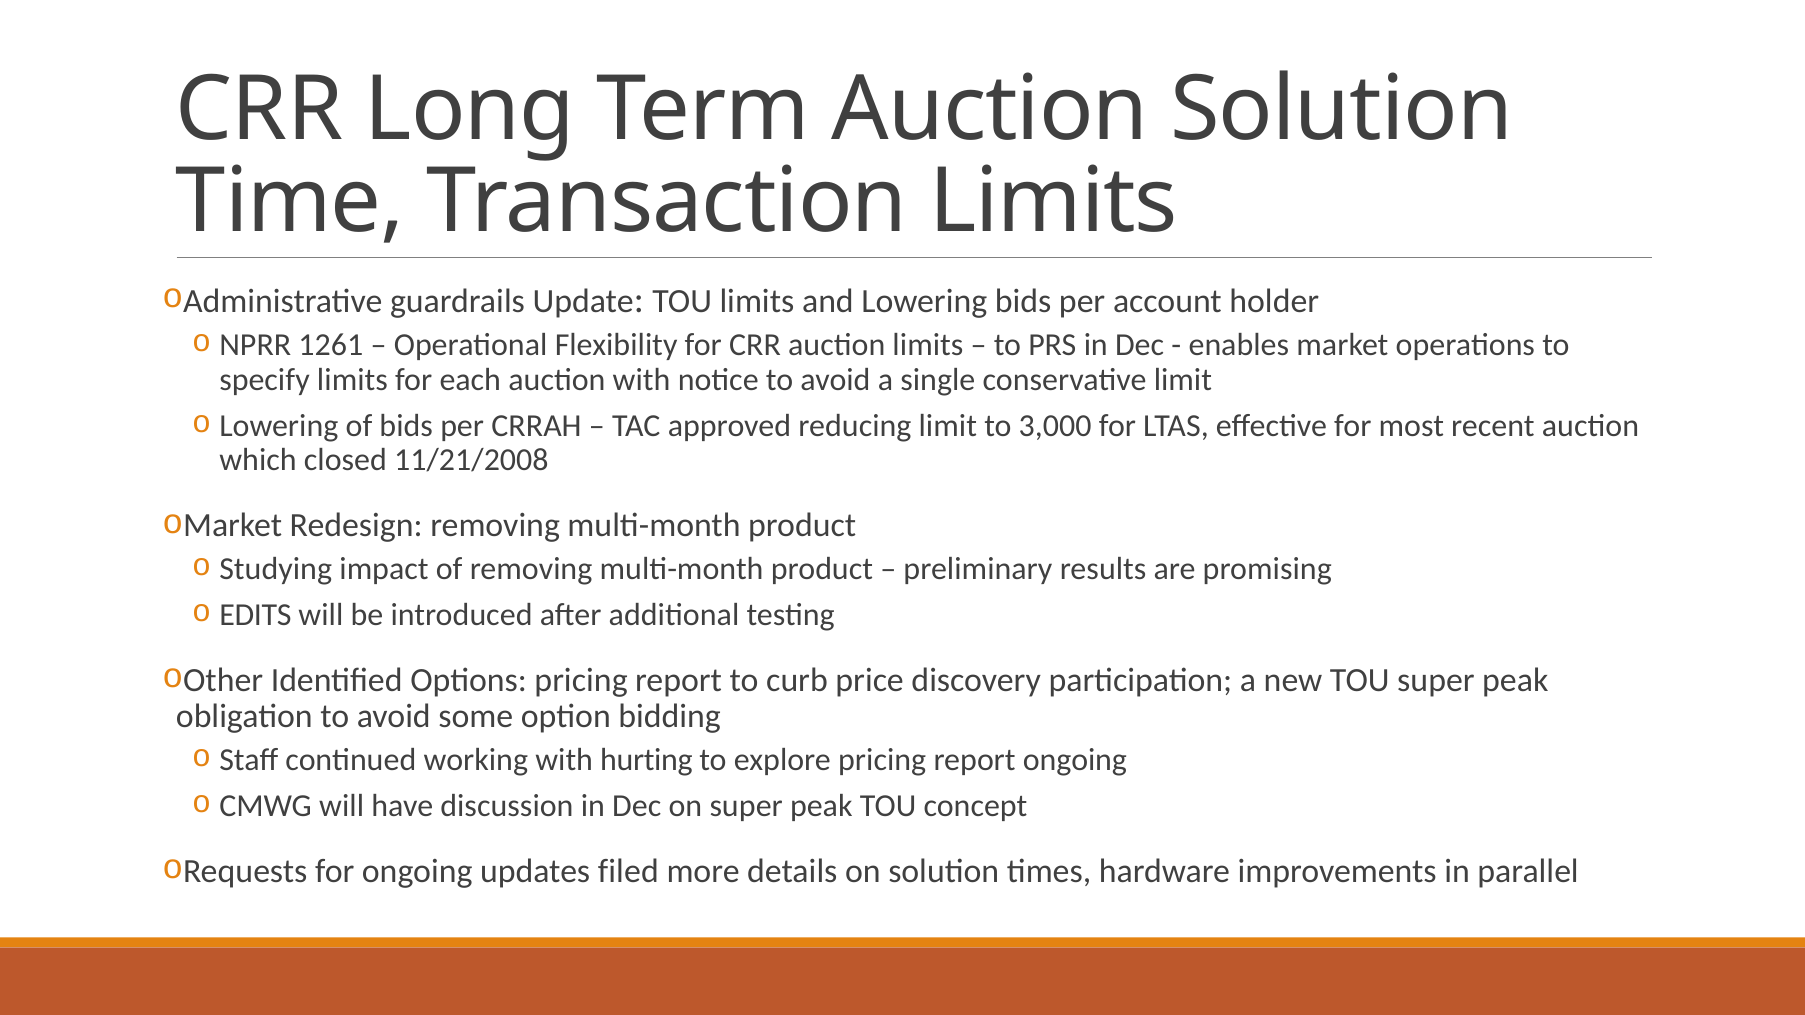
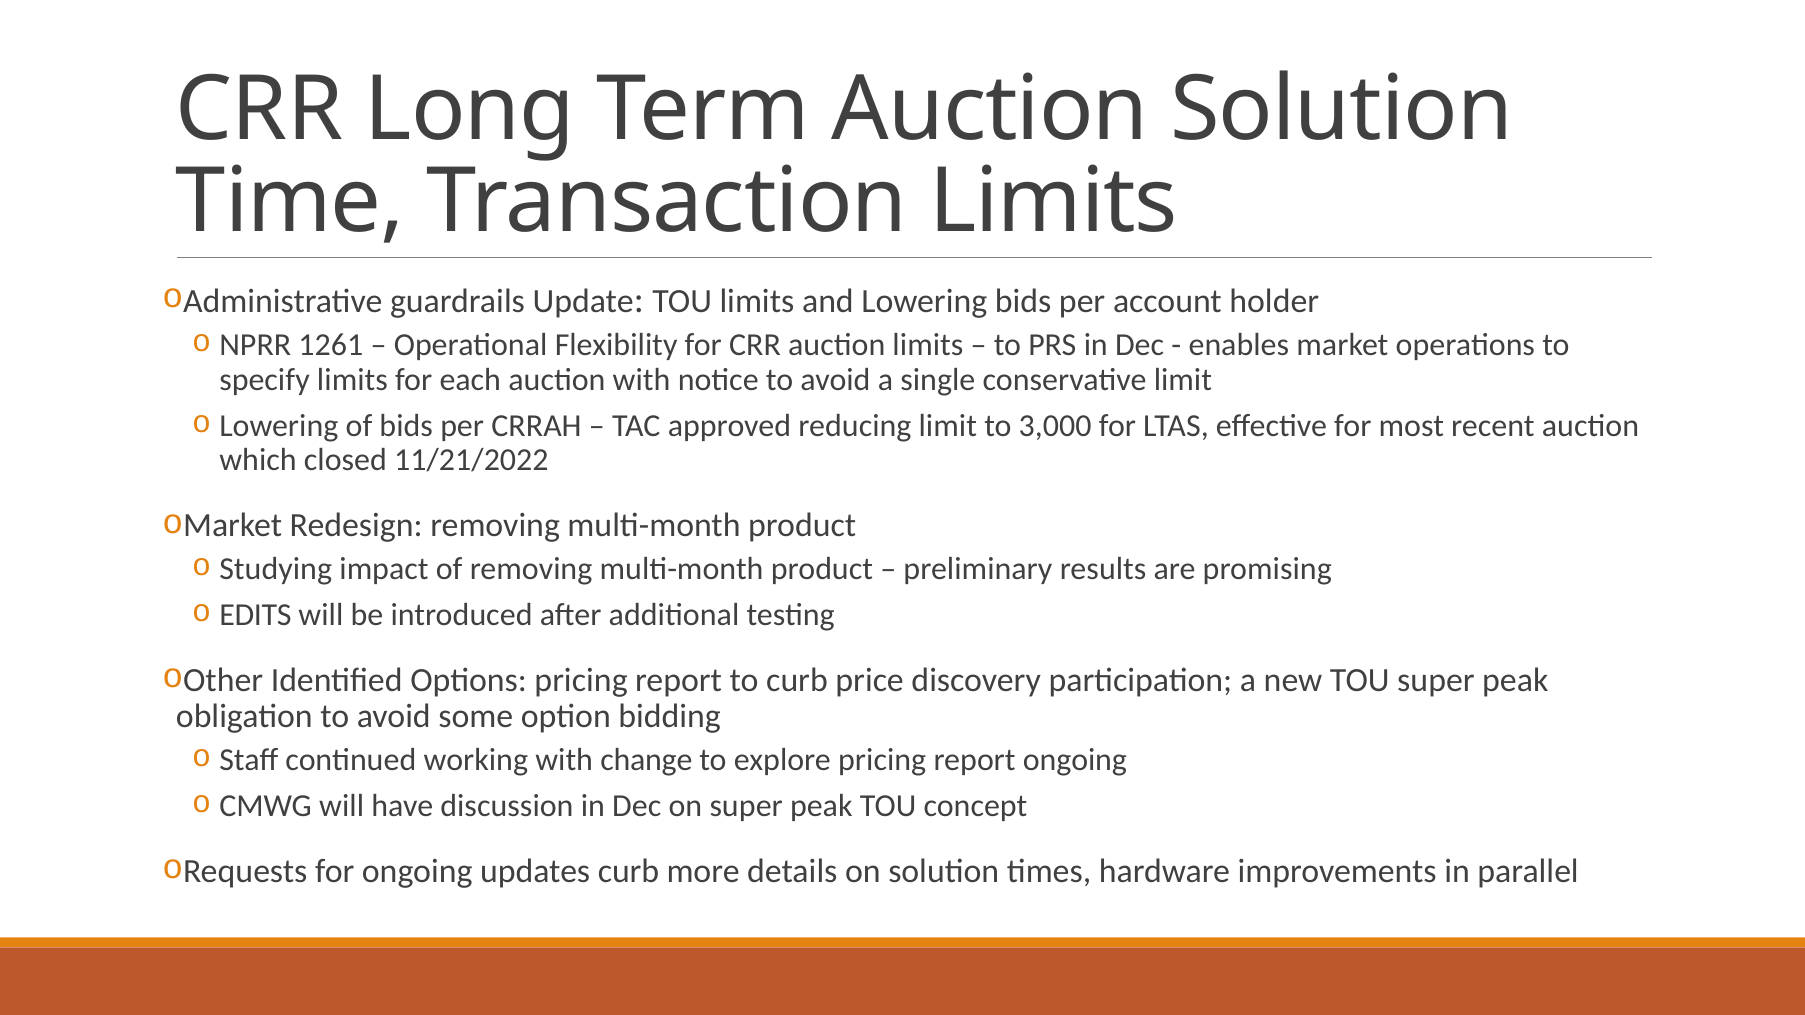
11/21/2008: 11/21/2008 -> 11/21/2022 (471, 460)
hurting: hurting -> change (646, 760)
updates filed: filed -> curb (628, 871)
